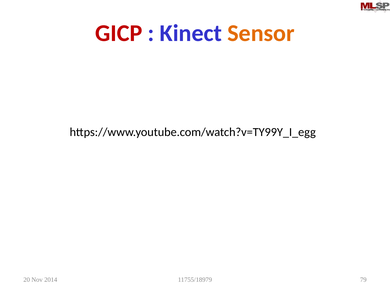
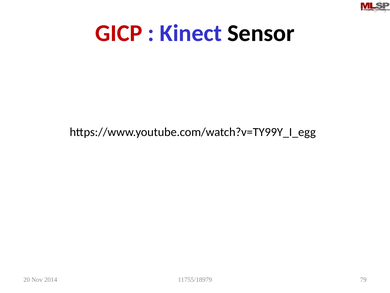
Sensor colour: orange -> black (261, 33)
